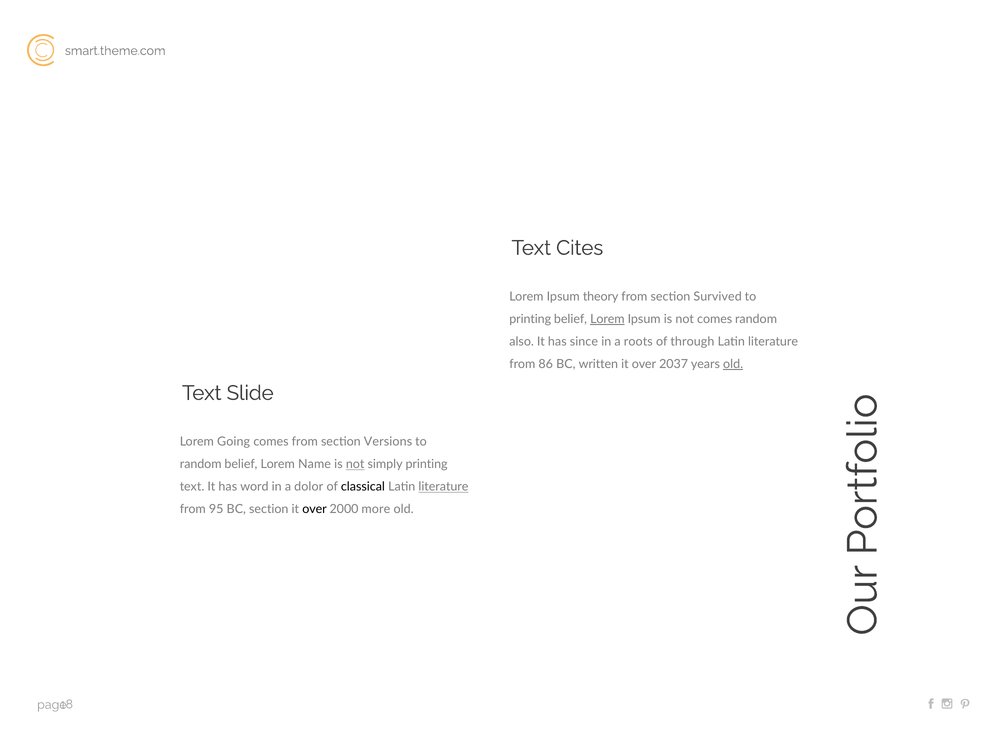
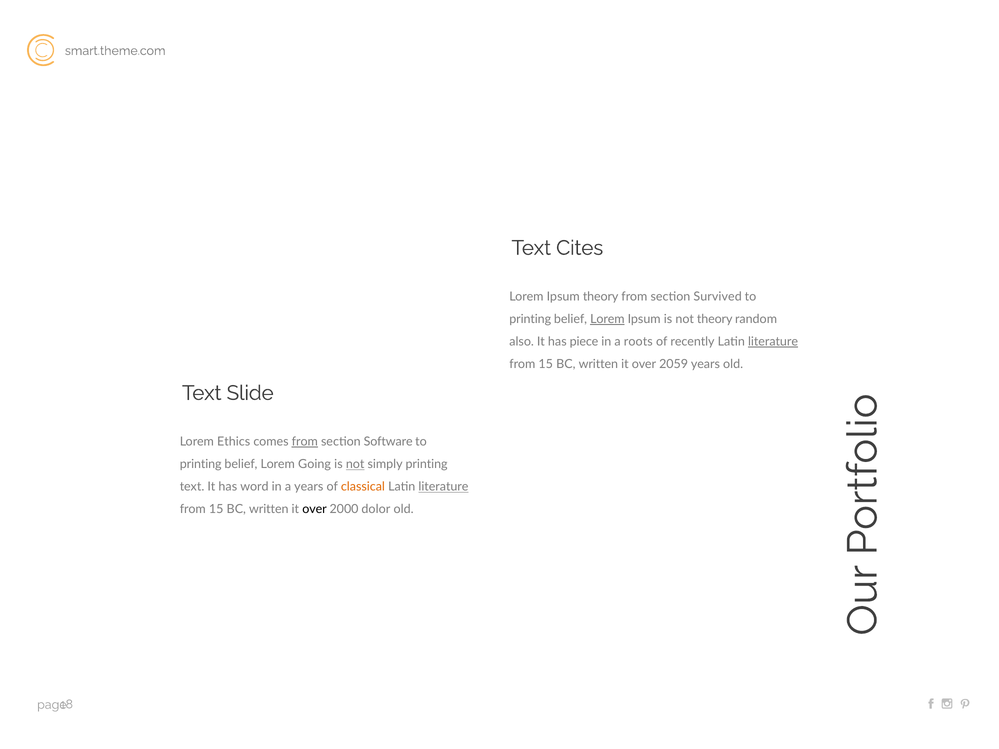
not comes: comes -> theory (715, 319)
since: since -> piece (584, 342)
through: through -> recently (692, 342)
literature underline: none -> present (773, 342)
86: 86 -> 15 (546, 364)
2037: 2037 -> 2059 (674, 364)
old underline: present -> none (733, 364)
Going: Going -> Ethics (234, 442)
from underline: none -> present (305, 442)
Versions: Versions -> Software (388, 442)
random: random -> printing (201, 464)
Name: Name -> Going (315, 464)
a dolor: dolor -> years (309, 487)
classical colour: black -> orange (363, 487)
95: 95 -> 15 (216, 509)
section: section -> written (269, 509)
more: more -> dolor (376, 509)
